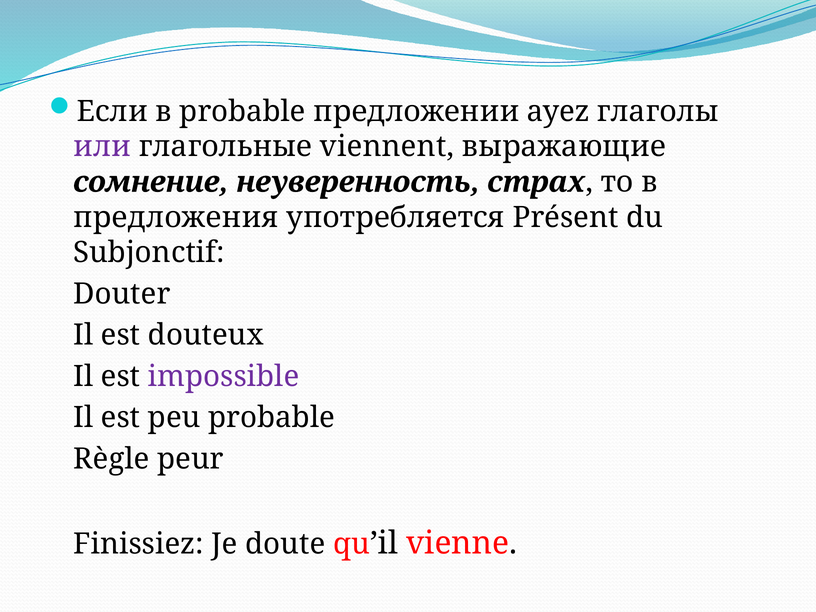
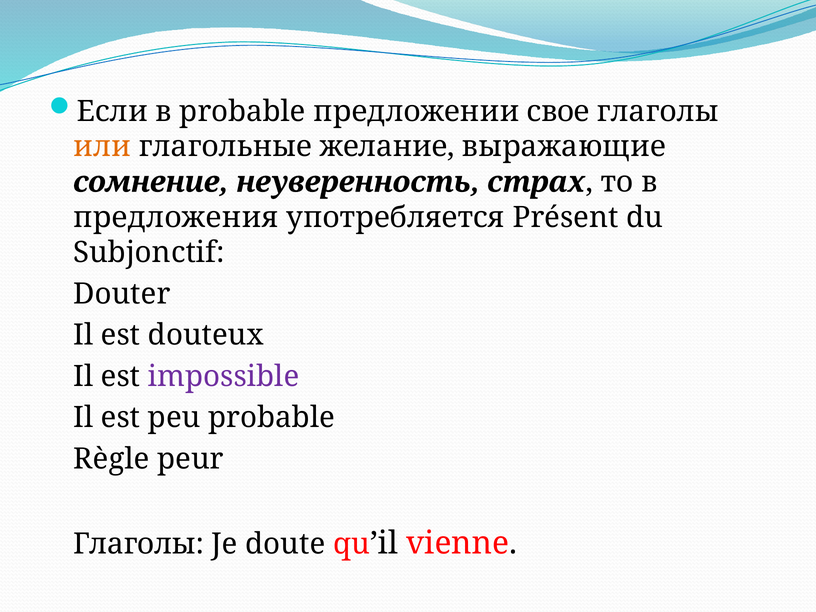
ayez: ayez -> свое (558, 111)
или colour: purple -> orange (102, 147)
viennent: viennent -> желание (387, 147)
Finissiez: Finissiez -> Глаголы (139, 544)
